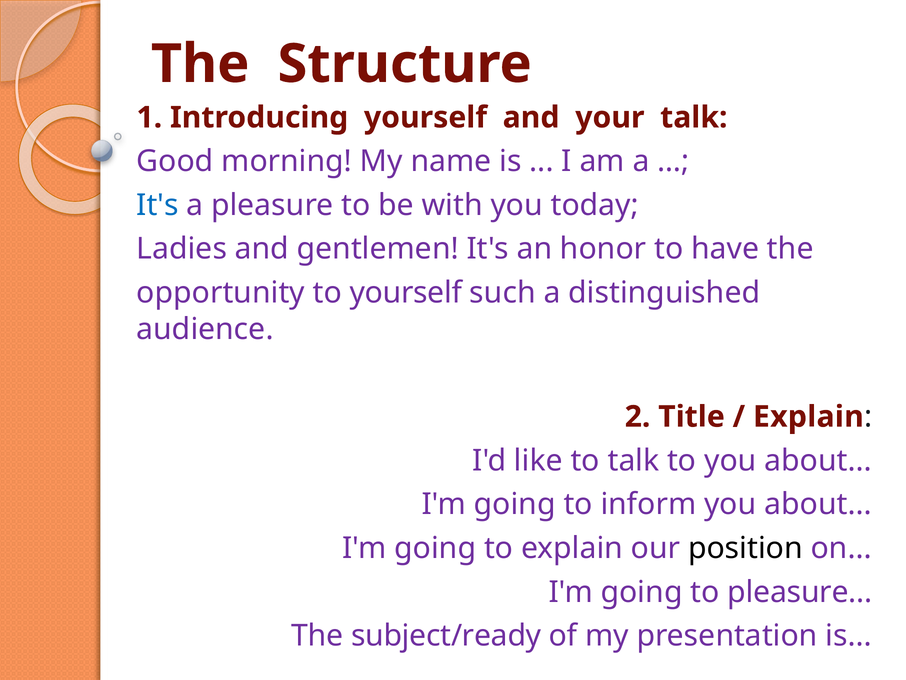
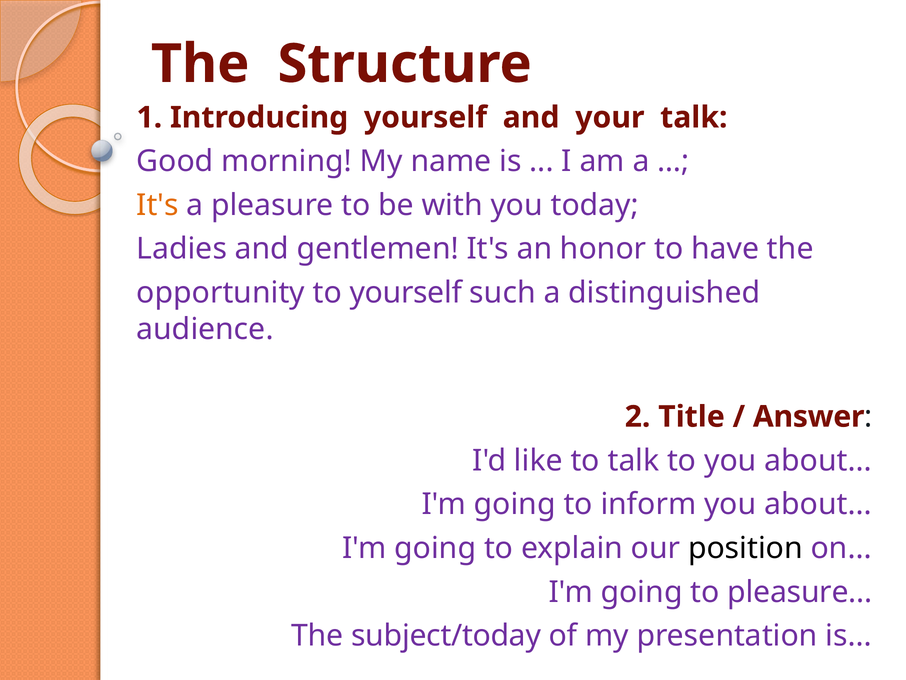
It's colour: blue -> orange (158, 205)
Explain: Explain -> Answer (809, 416)
subject/ready: subject/ready -> subject/today (446, 635)
